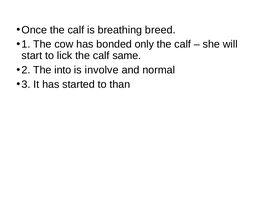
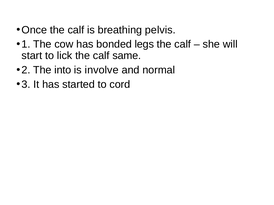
breed: breed -> pelvis (160, 30)
only: only -> legs (144, 44)
than: than -> cord (120, 84)
